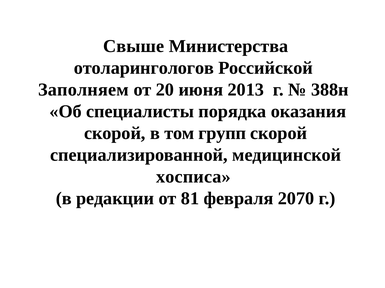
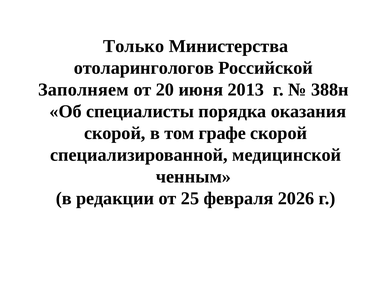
Свыше: Свыше -> Только (134, 46)
групп: групп -> графе (222, 134)
хосписа: хосписа -> ченным (193, 177)
81: 81 -> 25 (190, 199)
2070: 2070 -> 2026 (296, 199)
